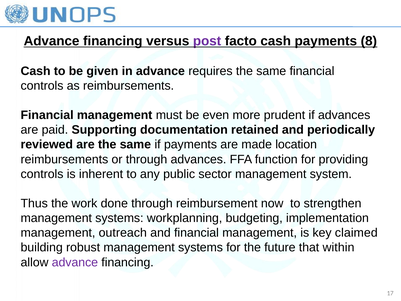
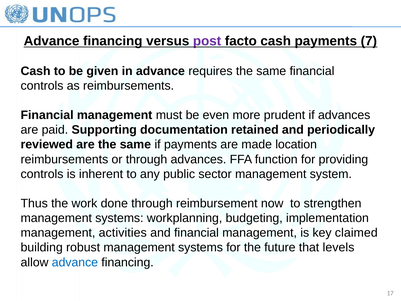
8: 8 -> 7 (369, 41)
outreach: outreach -> activities (123, 233)
within: within -> levels (339, 247)
advance colour: purple -> blue (75, 262)
